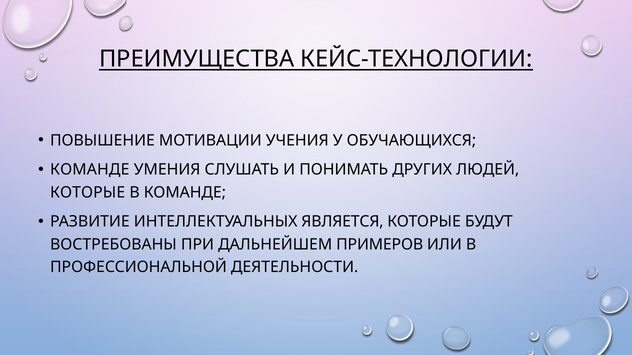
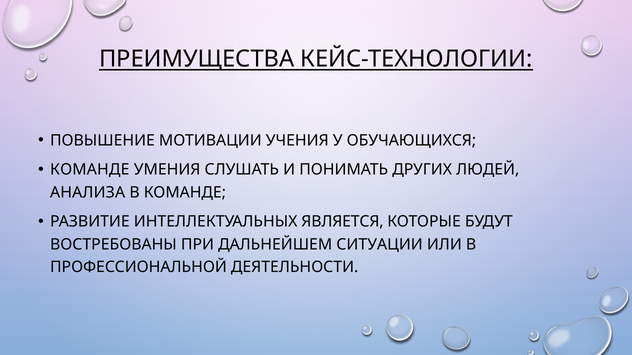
КОТОРЫЕ: КОТОРЫЕ -> АНАЛИЗА (88, 193)
ПРИМЕРОВ: ПРИМЕРОВ -> СИТУАЦИИ (380, 245)
